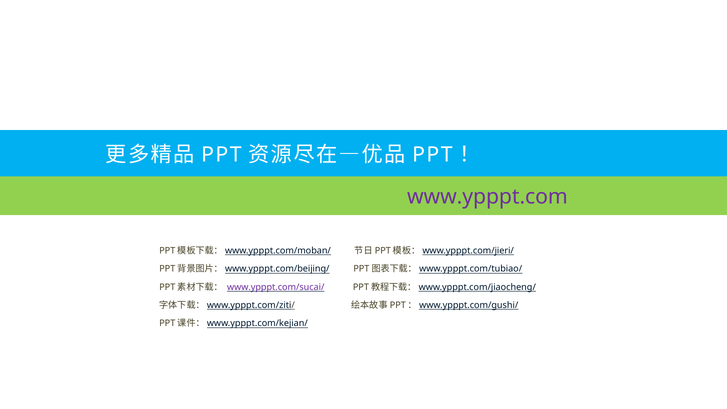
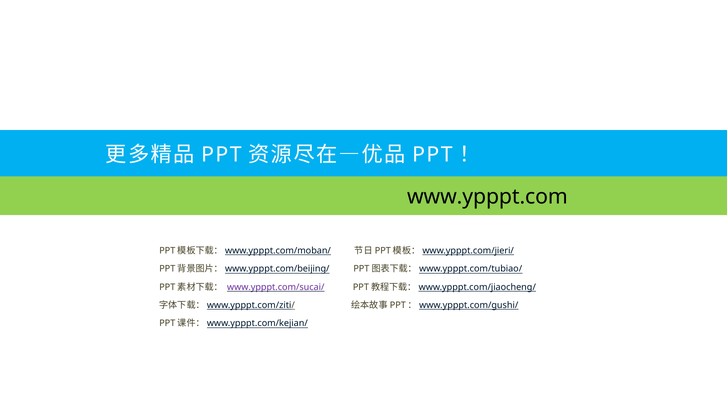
www.ypppt.com colour: purple -> black (487, 197)
